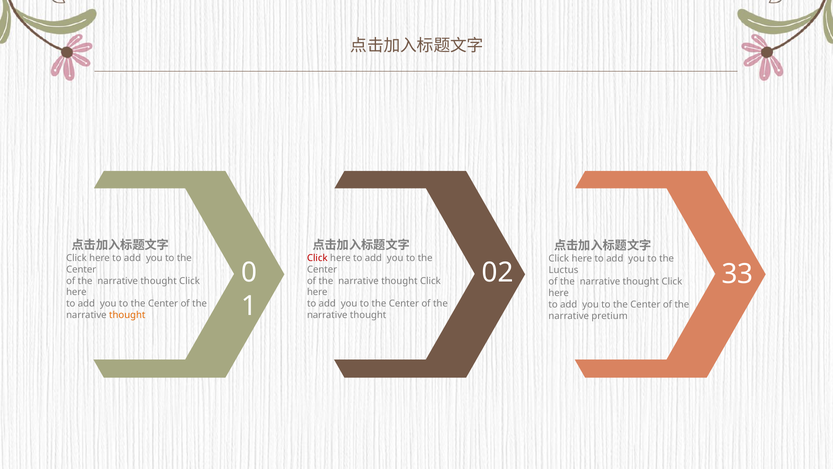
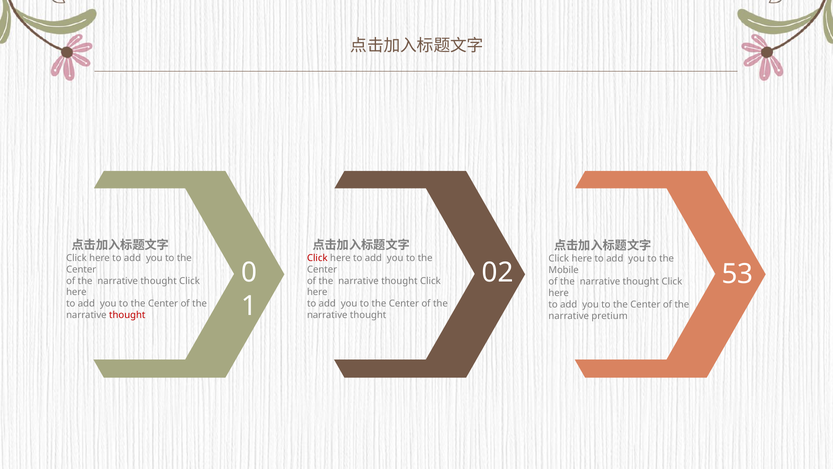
33: 33 -> 53 (737, 274)
Luctus: Luctus -> Mobile (564, 270)
thought colour: orange -> red (127, 315)
